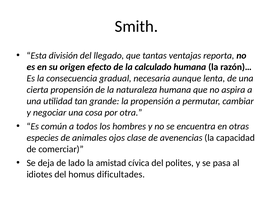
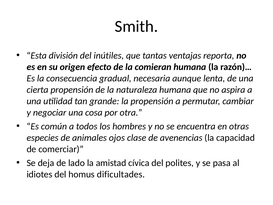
llegado: llegado -> inútiles (109, 55)
calculado: calculado -> comieran (153, 67)
